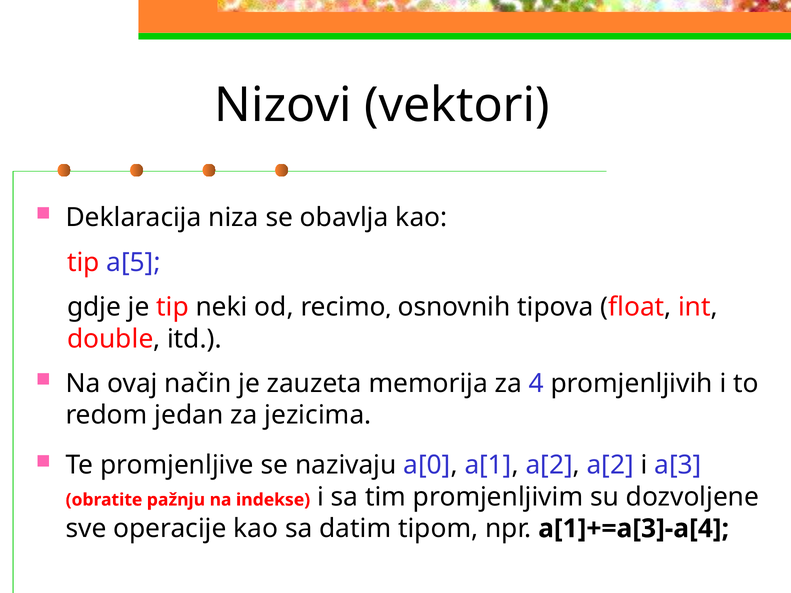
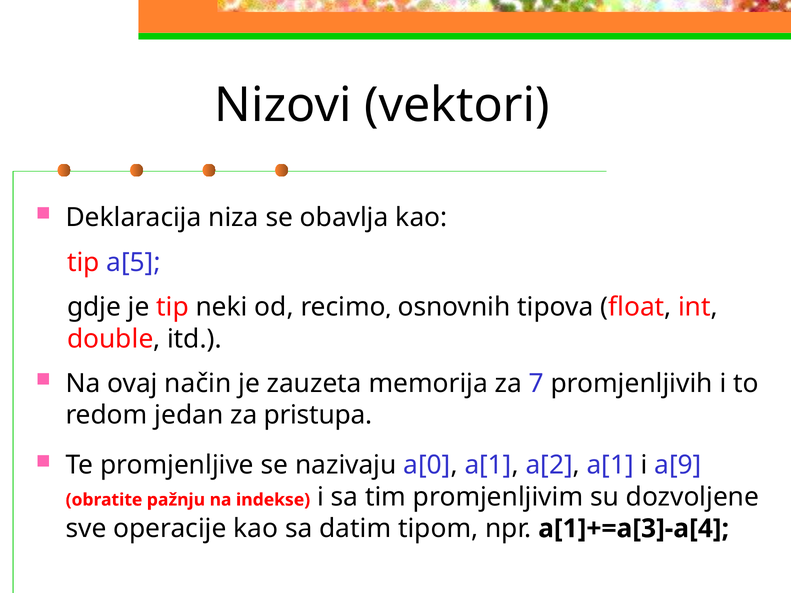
4: 4 -> 7 (536, 384)
jezicima: jezicima -> pristupa (318, 415)
a[2 a[2: a[2 -> a[1 (610, 465)
a[3: a[3 -> a[9 (678, 465)
